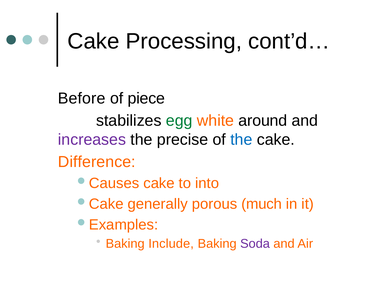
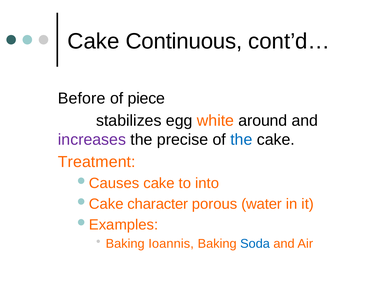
Processing: Processing -> Continuous (184, 41)
egg colour: green -> black (179, 121)
Difference: Difference -> Treatment (97, 162)
generally: generally -> character (158, 204)
much: much -> water (262, 204)
Include: Include -> Ioannis (171, 244)
Soda colour: purple -> blue (255, 244)
